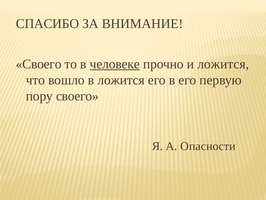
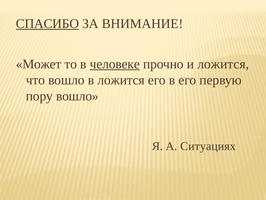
СПАСИБО underline: none -> present (47, 24)
Своего: Своего -> Может (39, 64)
пору своего: своего -> вошло (77, 96)
Опасности: Опасности -> Ситуациях (208, 146)
